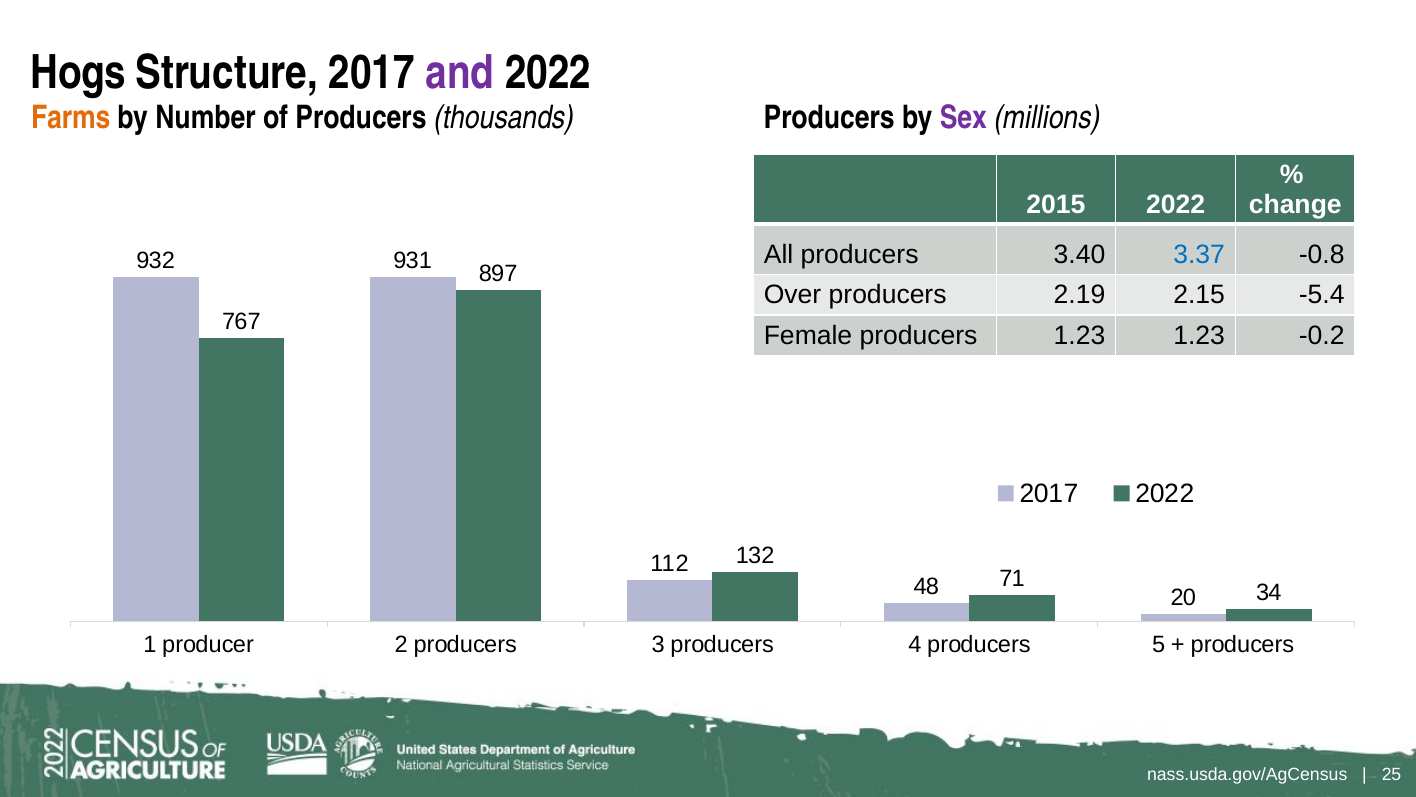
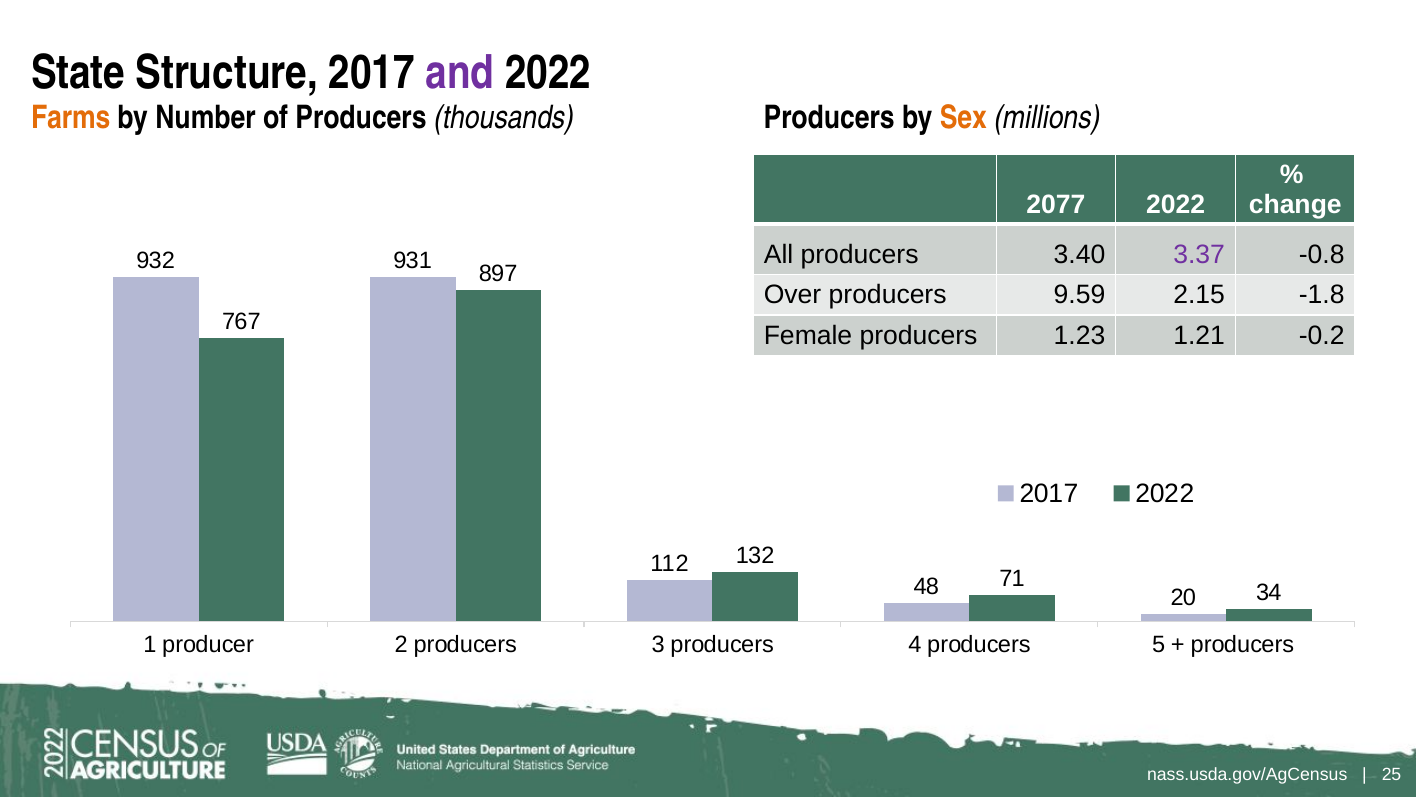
Hogs: Hogs -> State (78, 73)
Sex colour: purple -> orange (963, 117)
2015: 2015 -> 2077 (1056, 204)
3.37 colour: blue -> purple (1199, 255)
2.19: 2.19 -> 9.59 (1080, 295)
-5.4: -5.4 -> -1.8 (1322, 295)
1.23 1.23: 1.23 -> 1.21 (1199, 335)
